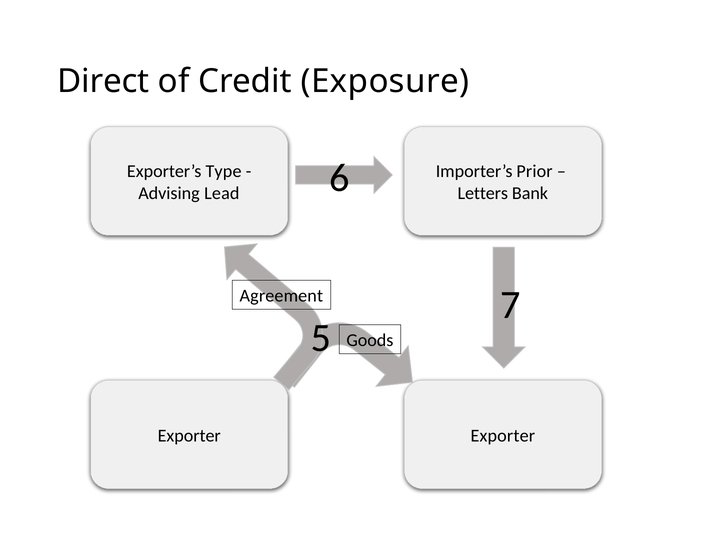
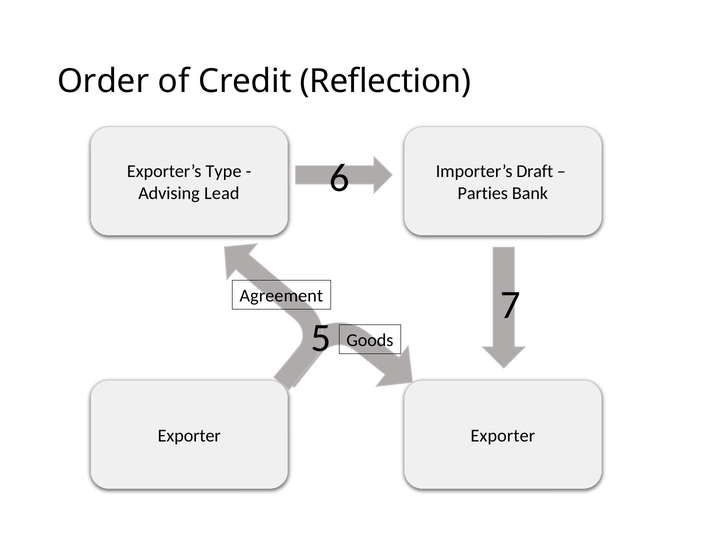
Direct: Direct -> Order (103, 81)
Exposure: Exposure -> Reflection (385, 81)
Prior: Prior -> Draft (535, 171)
Letters: Letters -> Parties (483, 193)
